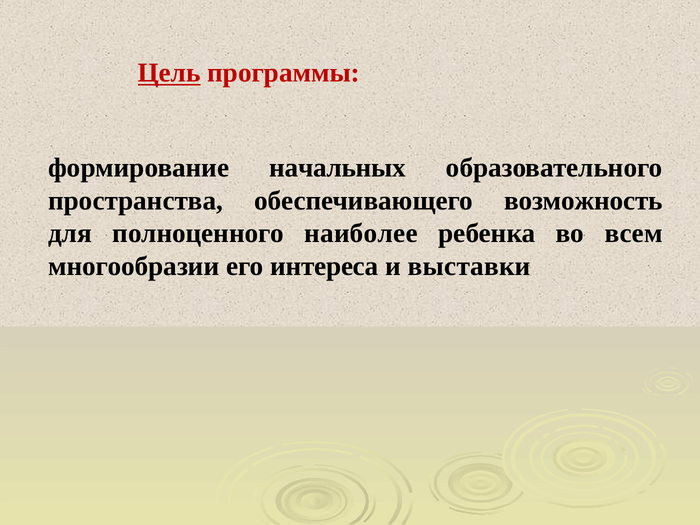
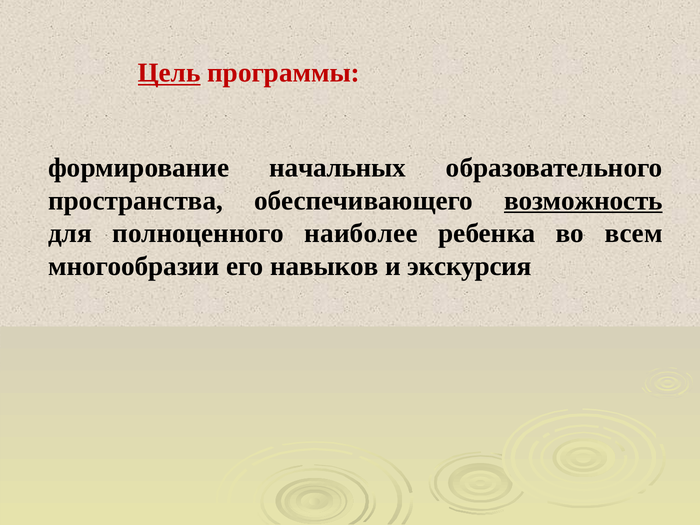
возможность underline: none -> present (584, 201)
интереса: интереса -> навыков (324, 266)
выставки: выставки -> экскурсия (469, 266)
